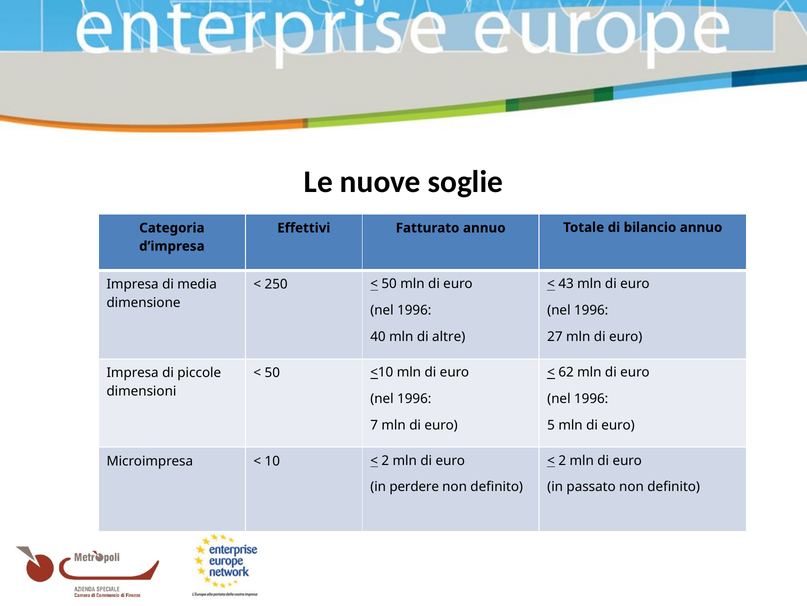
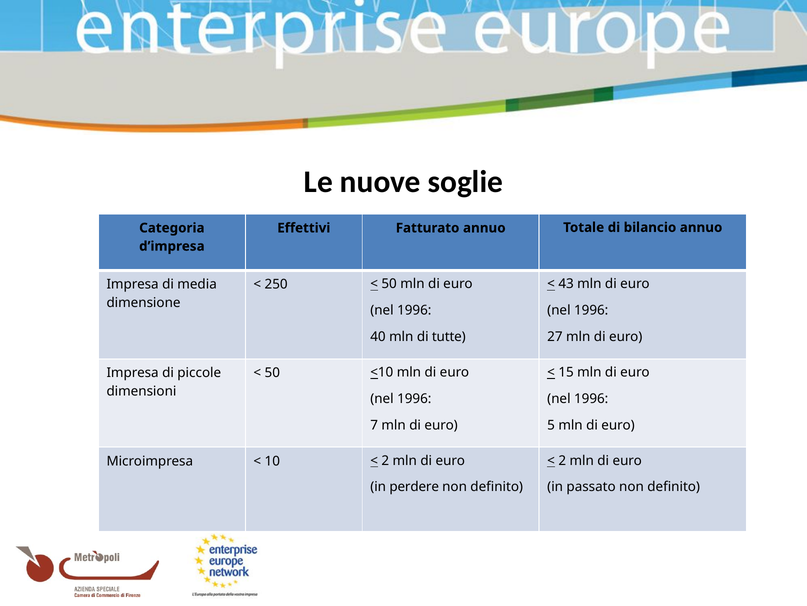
altre: altre -> tutte (449, 336)
62: 62 -> 15 (566, 372)
